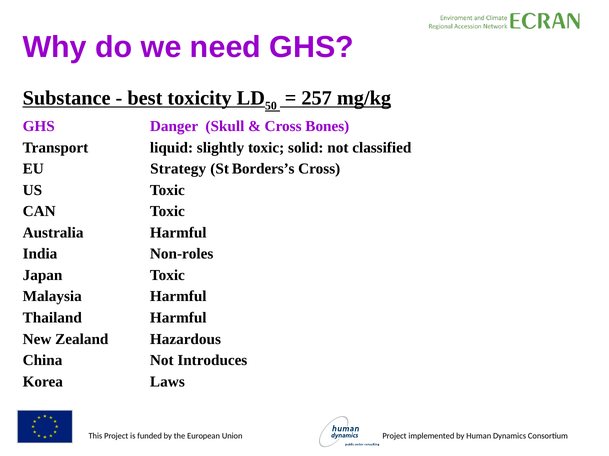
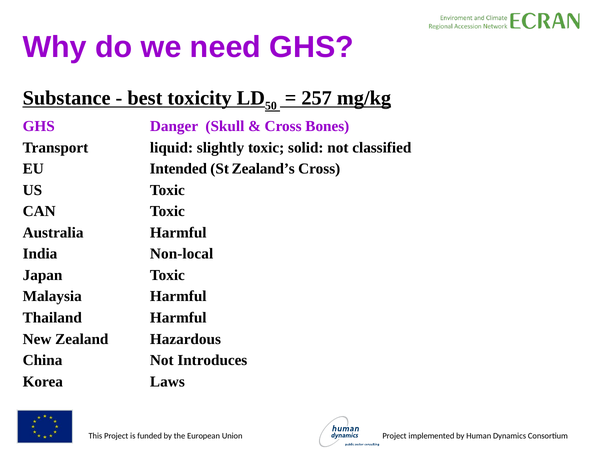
Strategy: Strategy -> Intended (178, 169)
Borders’s: Borders’s -> Zealand’s (263, 169)
Non-roles: Non-roles -> Non-local (182, 254)
